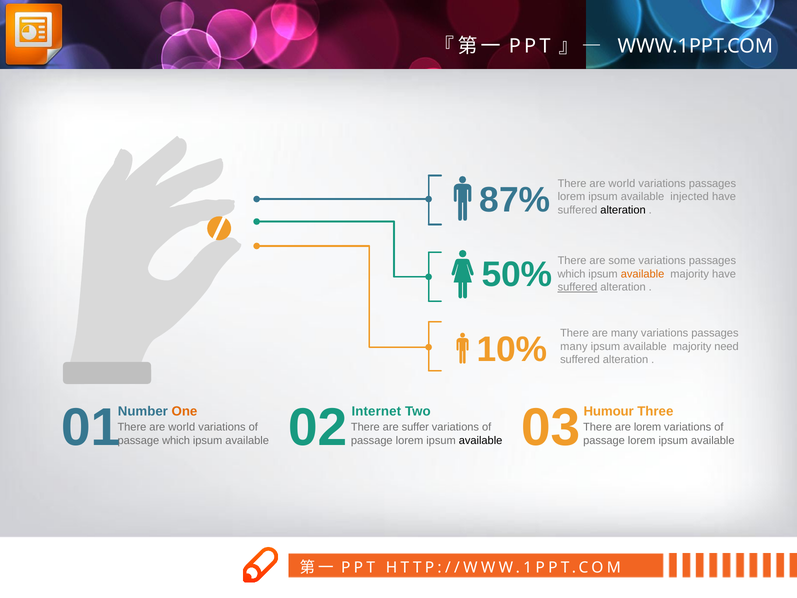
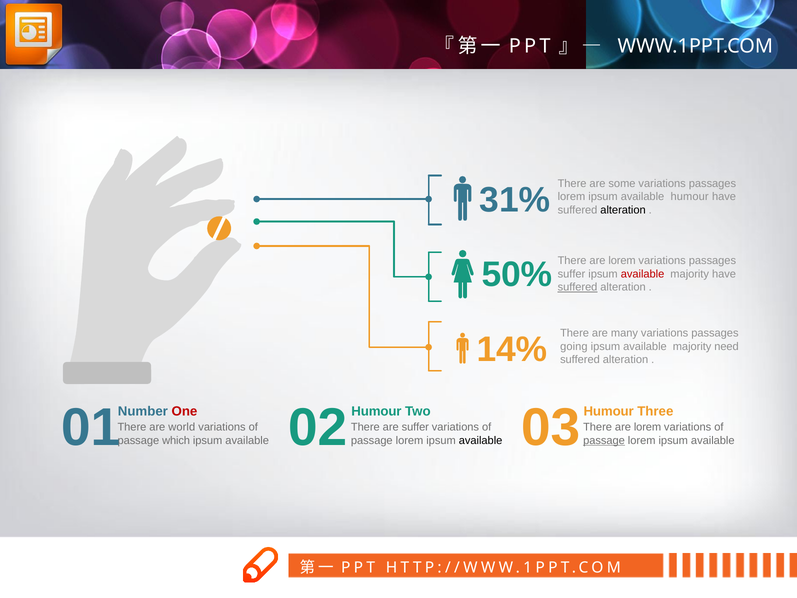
world: world -> some (622, 183)
87%: 87% -> 31% (515, 200)
available injected: injected -> humour (690, 197)
some: some -> lorem (622, 260)
which: which -> suffer (571, 274)
available colour: orange -> red (643, 274)
10%: 10% -> 14% (512, 349)
many: many -> going (574, 346)
01 Internet: Internet -> Humour (376, 411)
One colour: orange -> red (184, 411)
passage underline: none -> present (604, 440)
